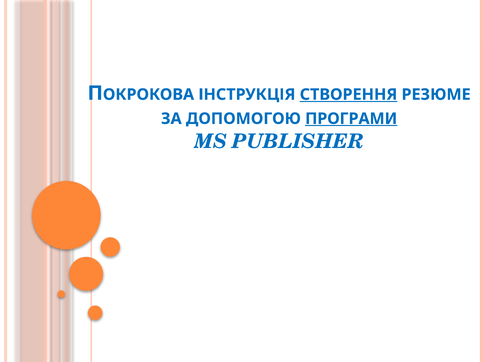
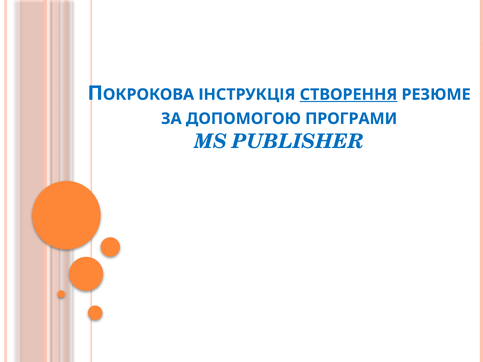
ПРОГРАМИ underline: present -> none (351, 119)
